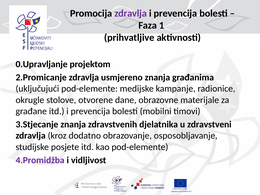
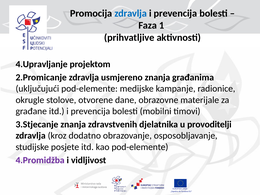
zdravlja colour: purple -> blue (131, 13)
0.Upravljanje: 0.Upravljanje -> 4.Upravljanje (42, 64)
zdravstveni: zdravstveni -> provoditelji (209, 124)
